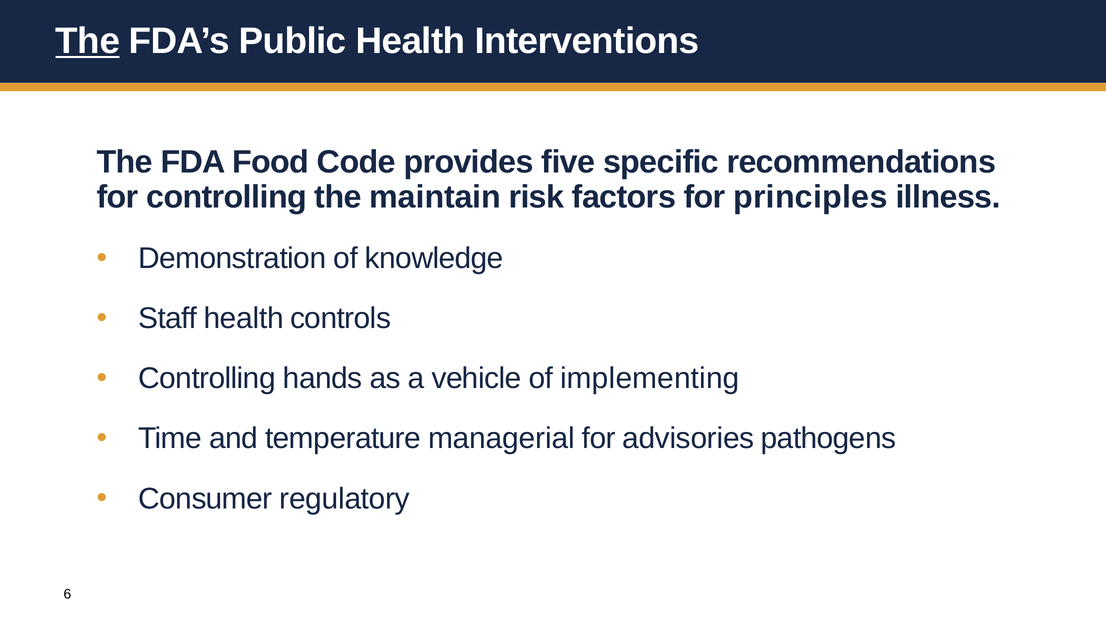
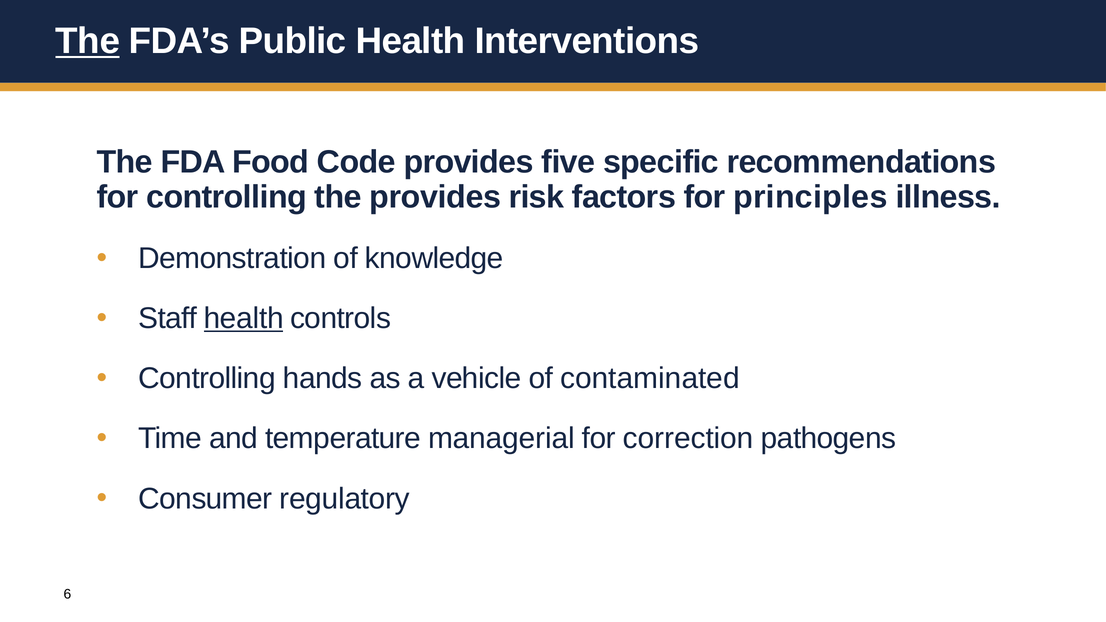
the maintain: maintain -> provides (435, 197)
health underline: none -> present (244, 319)
implementing: implementing -> contaminated (650, 379)
advisories: advisories -> correction (688, 439)
